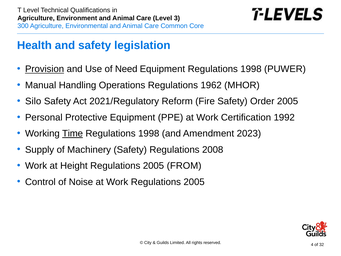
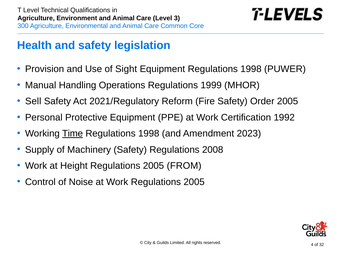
Provision underline: present -> none (45, 69)
Need: Need -> Sight (126, 69)
1962: 1962 -> 1999 (211, 85)
Silo: Silo -> Sell (33, 101)
